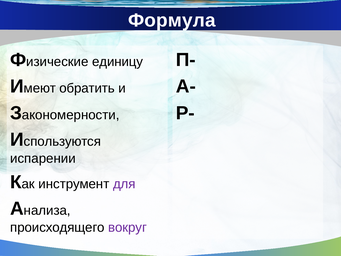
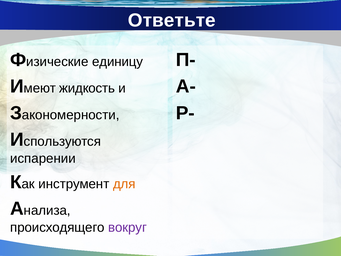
Формула: Формула -> Ответьте (172, 20)
обратить: обратить -> жидкость (87, 88)
для colour: purple -> orange (124, 184)
